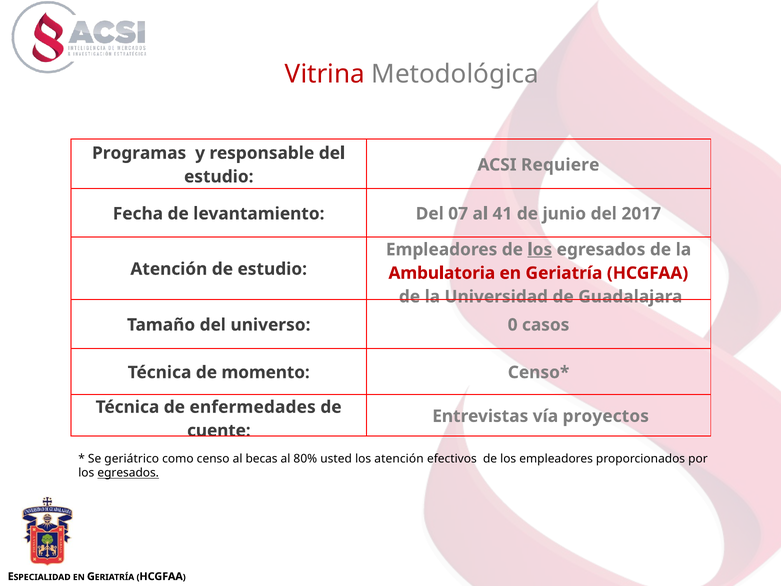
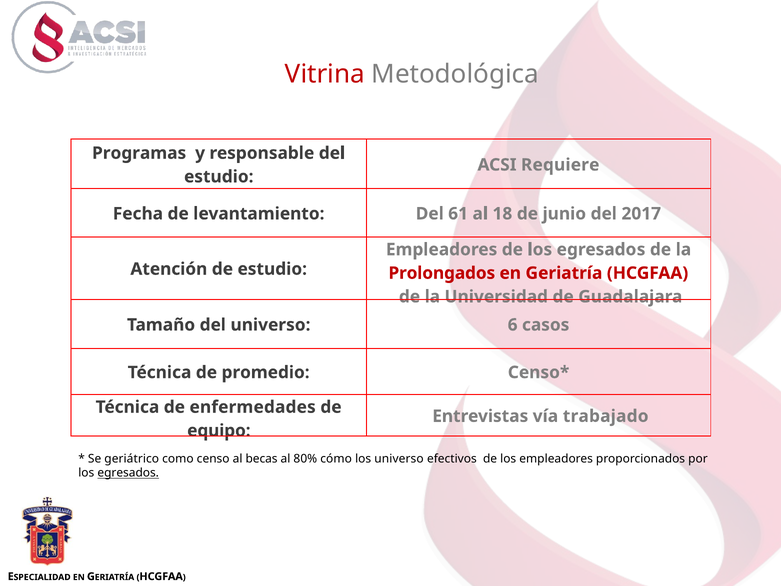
07: 07 -> 61 (458, 214)
41: 41 -> 18 (502, 214)
los underline: present -> none (540, 249)
Ambulatoria: Ambulatoria -> Prolongados (442, 273)
0: 0 -> 6 (513, 325)
momento: momento -> promedio (266, 372)
proyectos: proyectos -> trabajado (606, 416)
cuente: cuente -> equipo (219, 430)
usted: usted -> cómo (336, 458)
los atención: atención -> universo (399, 458)
